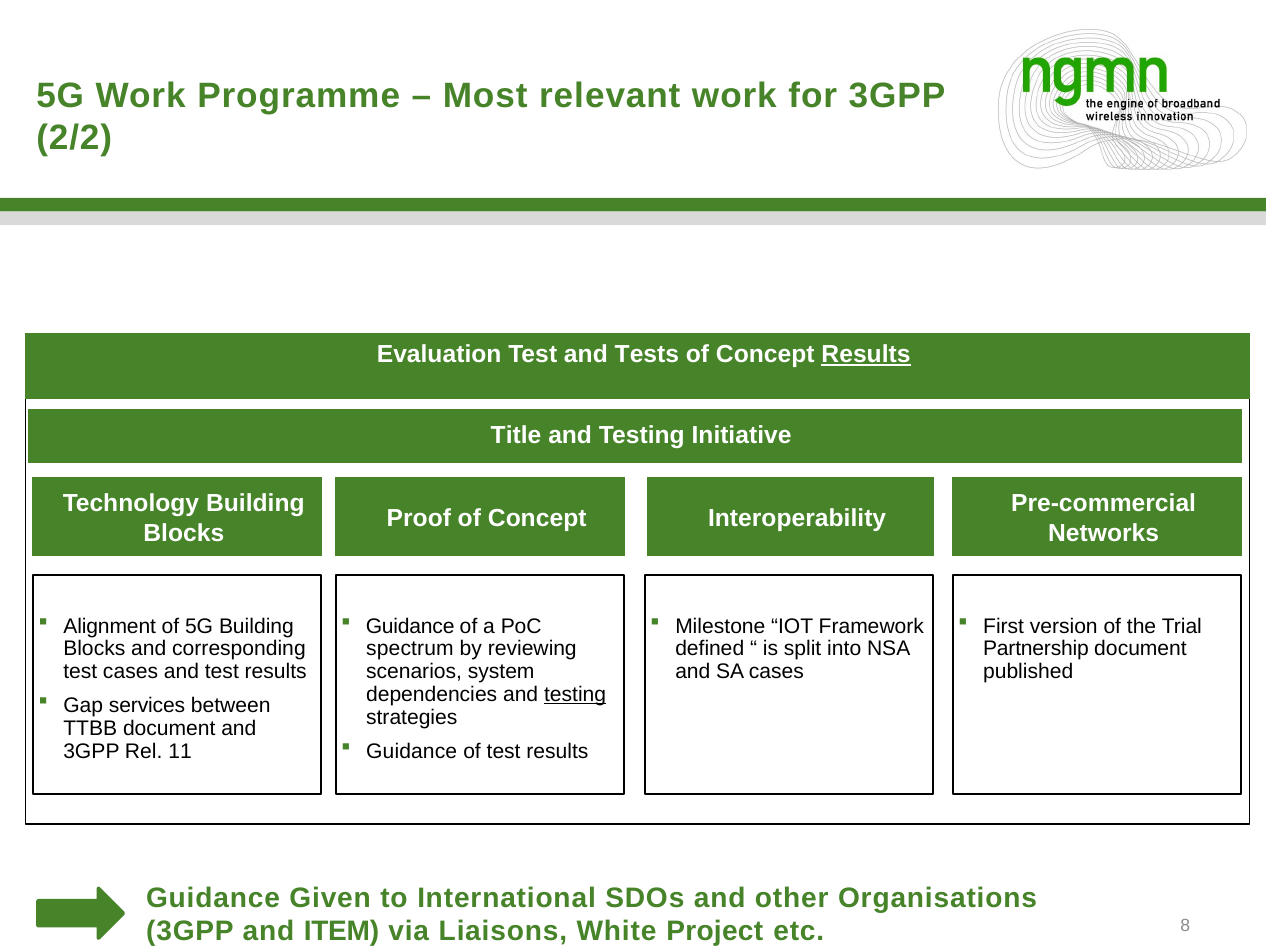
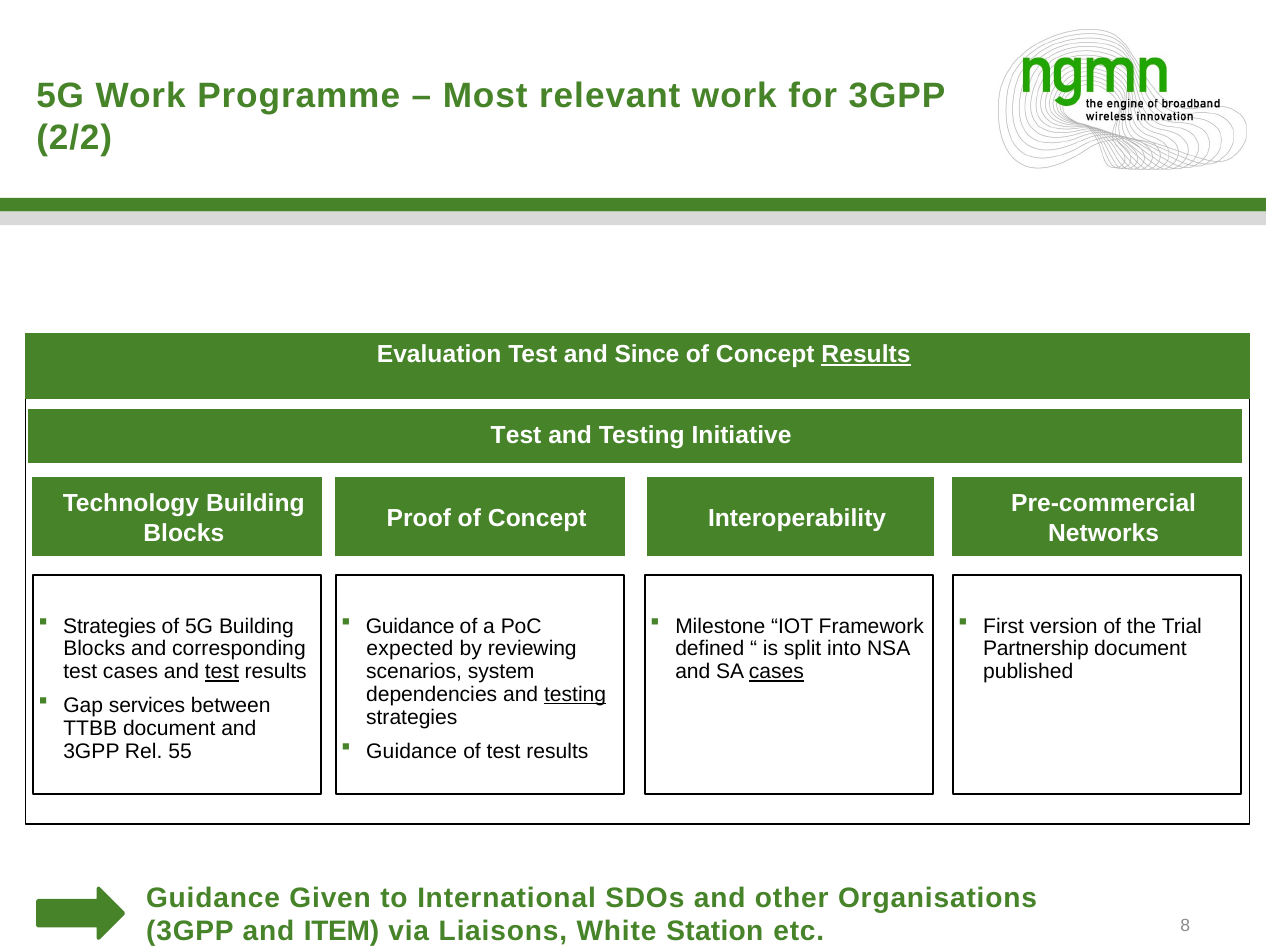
Tests: Tests -> Since (647, 354)
Title: Title -> Test (516, 435)
Alignment: Alignment -> Strategies (110, 626)
spectrum: spectrum -> expected (410, 649)
test underline: none -> present (222, 671)
cases underline: none -> present (776, 671)
11: 11 -> 55 (180, 751)
Project: Project -> Station (715, 931)
